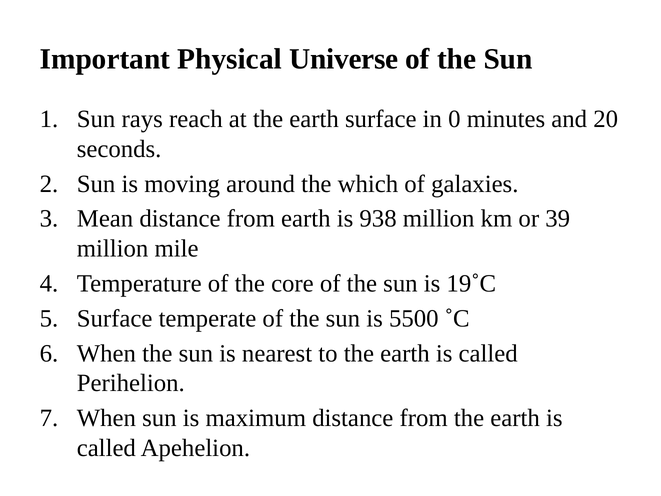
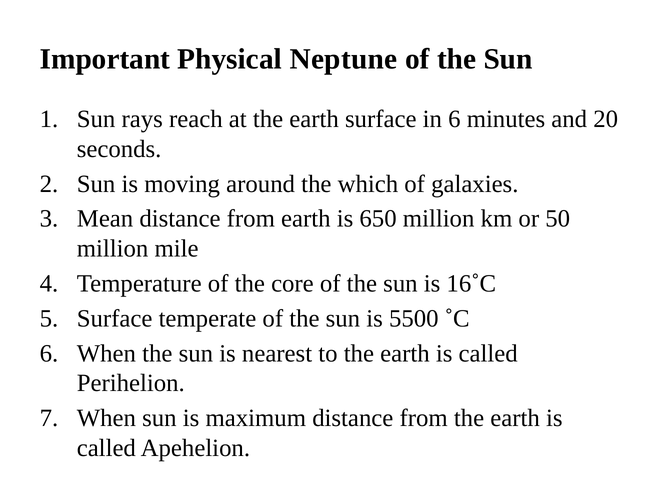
Universe: Universe -> Neptune (343, 59)
in 0: 0 -> 6 (454, 119)
938: 938 -> 650 (378, 219)
39: 39 -> 50 (558, 219)
19˚C: 19˚C -> 16˚C (471, 283)
